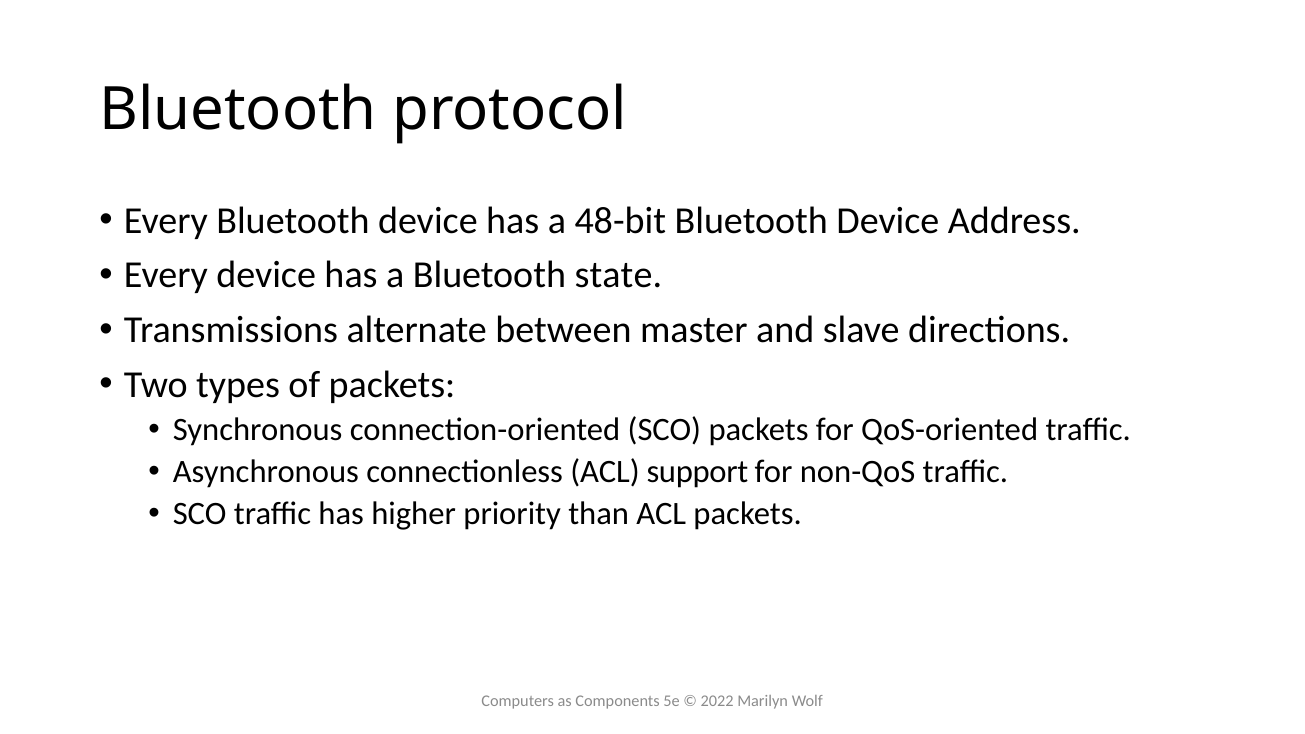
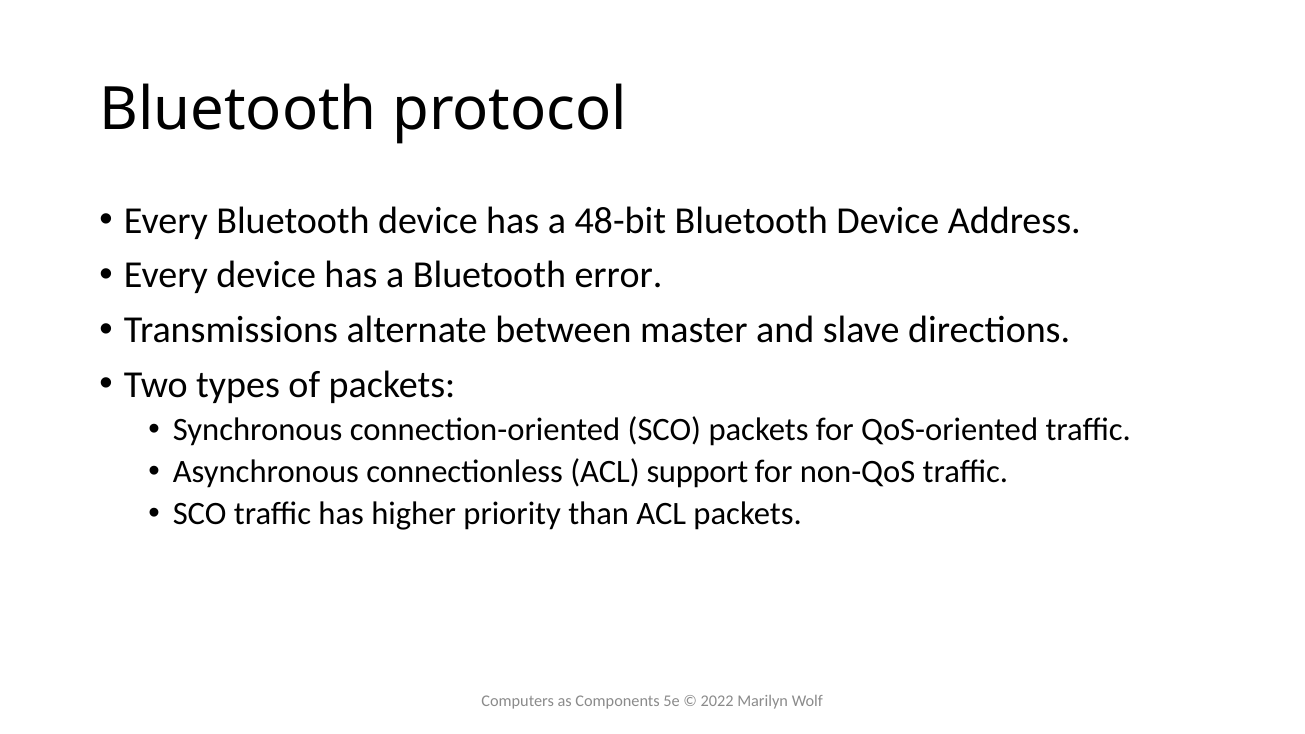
state: state -> error (618, 275)
